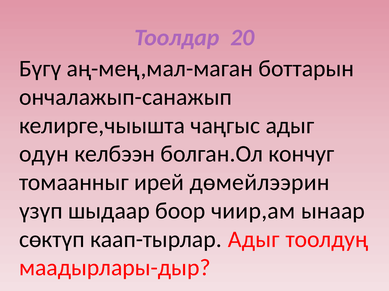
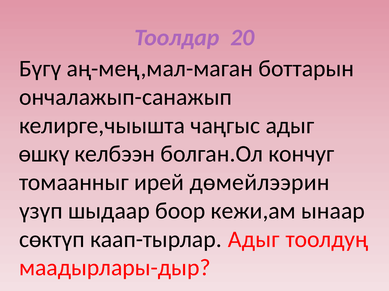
одун: одун -> ѳшкү (44, 154)
чиир,ам: чиир,ам -> кежи,ам (253, 211)
